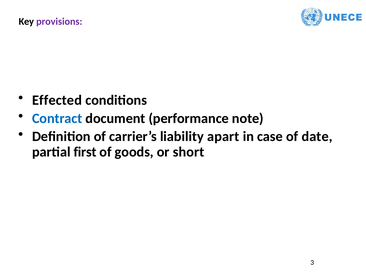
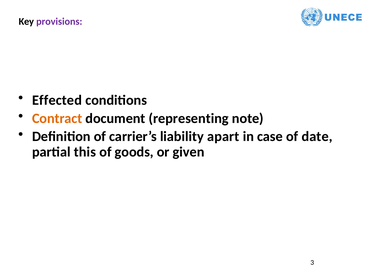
Contract colour: blue -> orange (57, 119)
performance: performance -> representing (189, 119)
first: first -> this (85, 152)
short: short -> given (189, 152)
